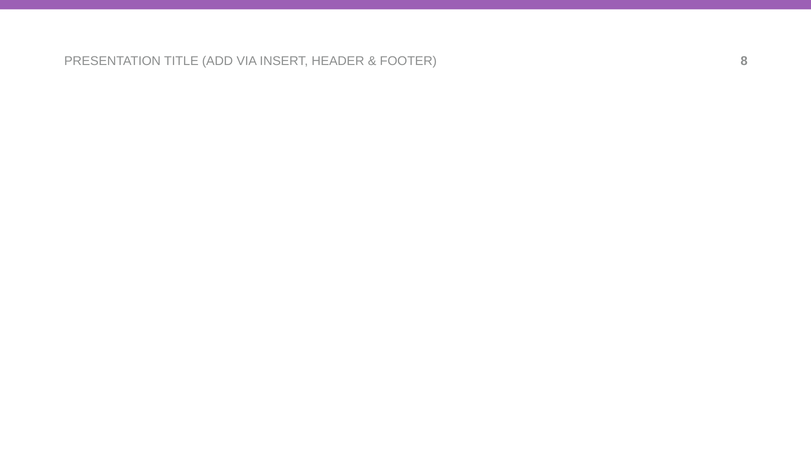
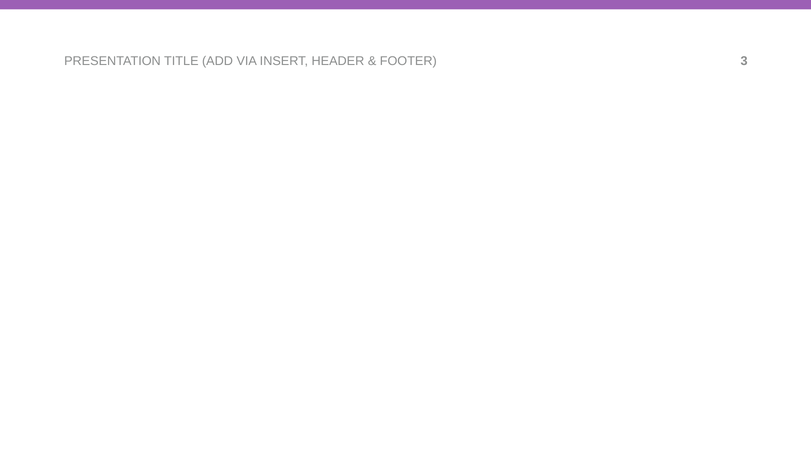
8: 8 -> 3 (744, 61)
